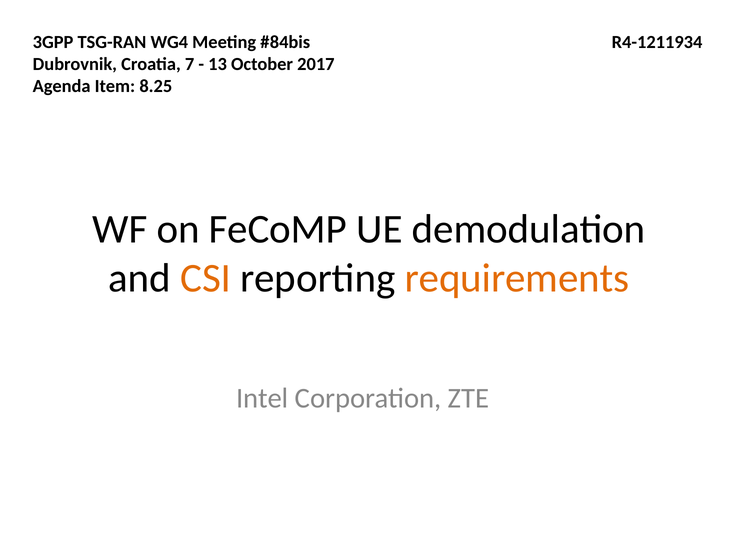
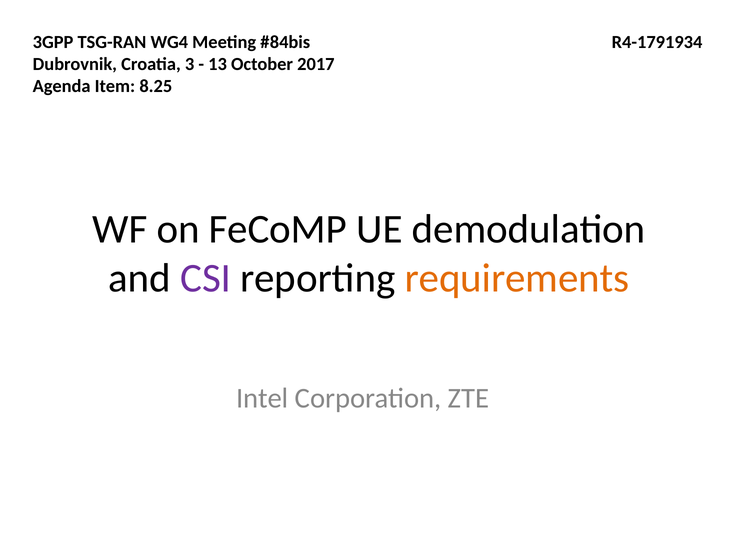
R4-1211934: R4-1211934 -> R4-1791934 (657, 42)
7: 7 -> 3 (190, 64)
CSI colour: orange -> purple (206, 279)
